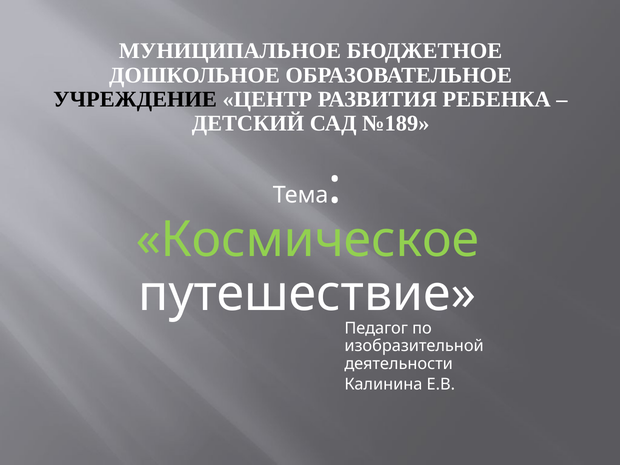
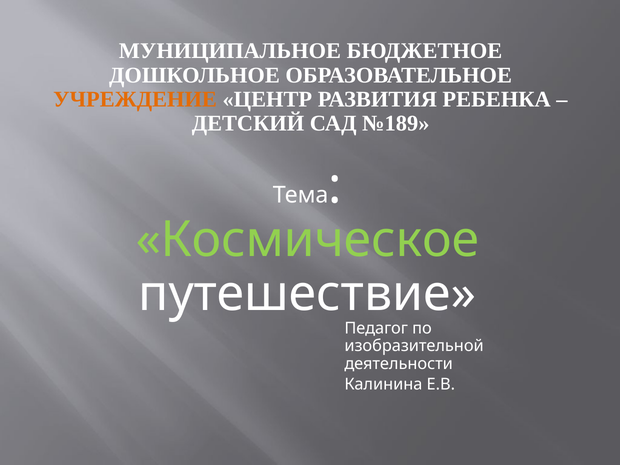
УЧРЕЖДЕНИЕ colour: black -> orange (135, 99)
